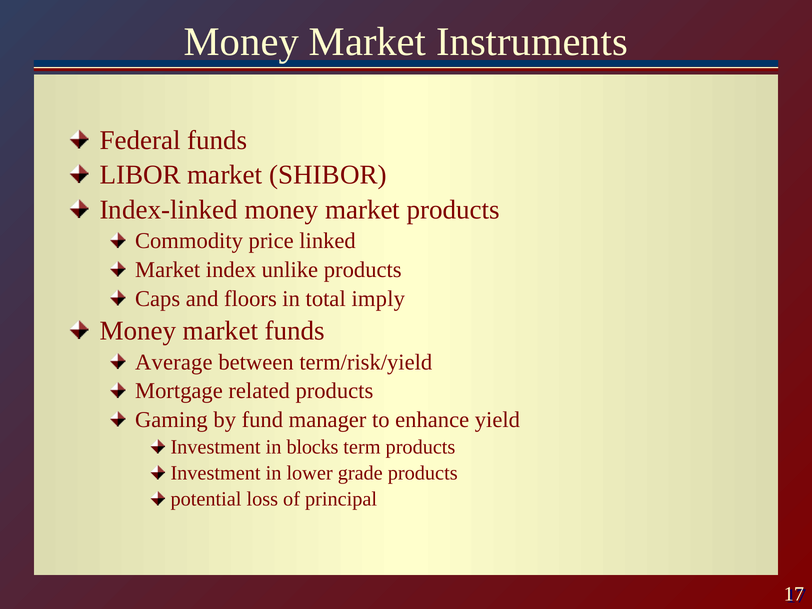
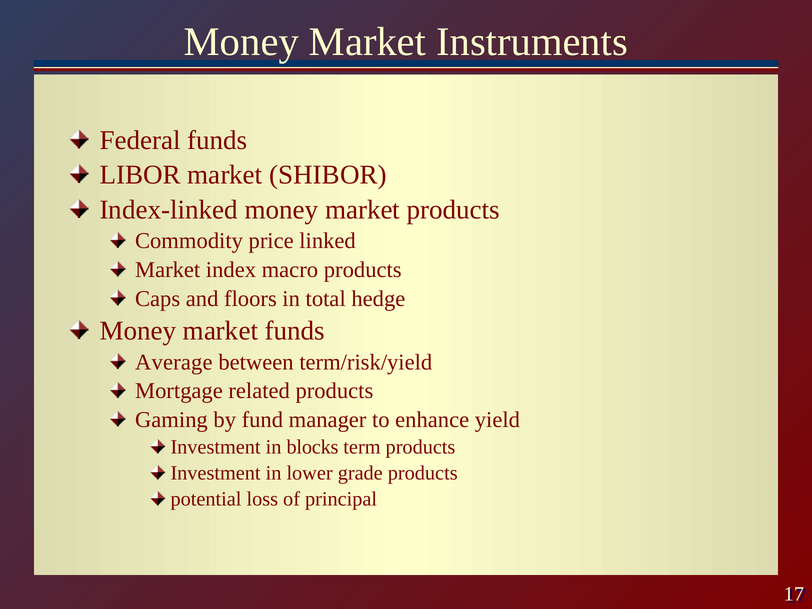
unlike: unlike -> macro (290, 270)
imply: imply -> hedge (378, 299)
